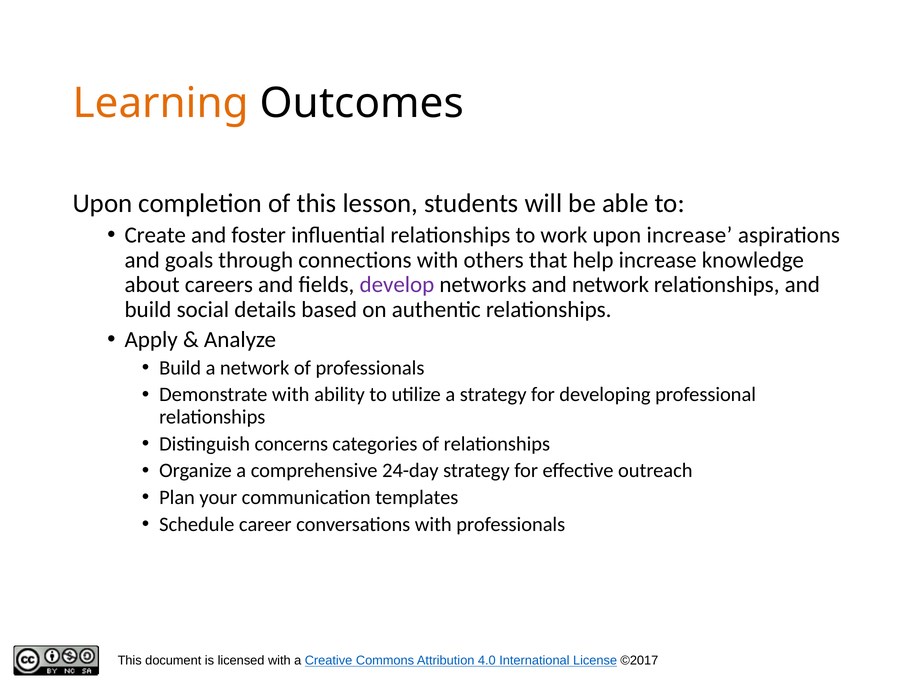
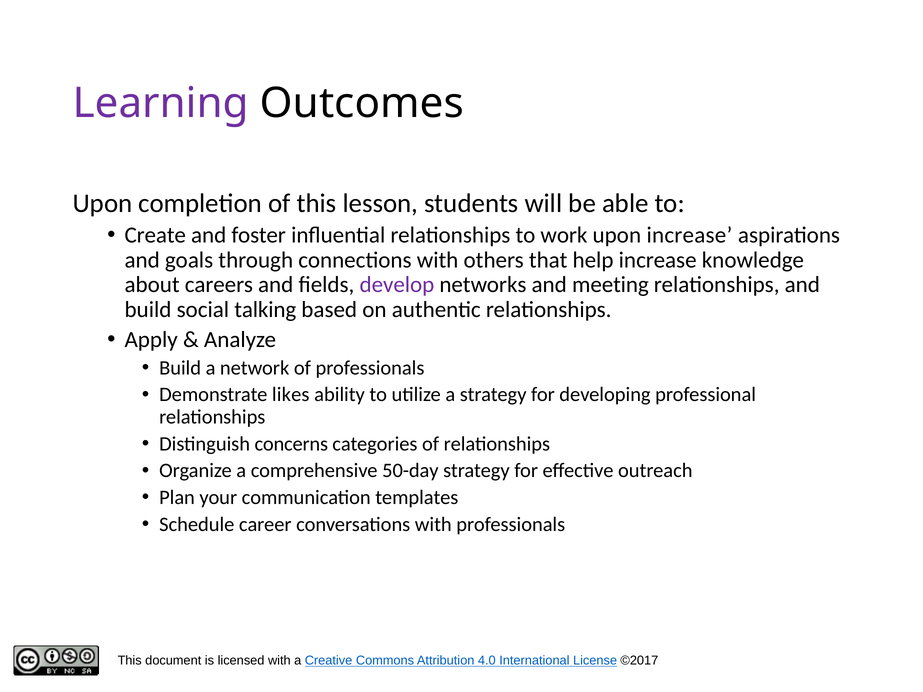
Learning colour: orange -> purple (161, 103)
and network: network -> meeting (610, 285)
details: details -> talking (265, 310)
Demonstrate with: with -> likes (291, 395)
24-day: 24-day -> 50-day (410, 471)
